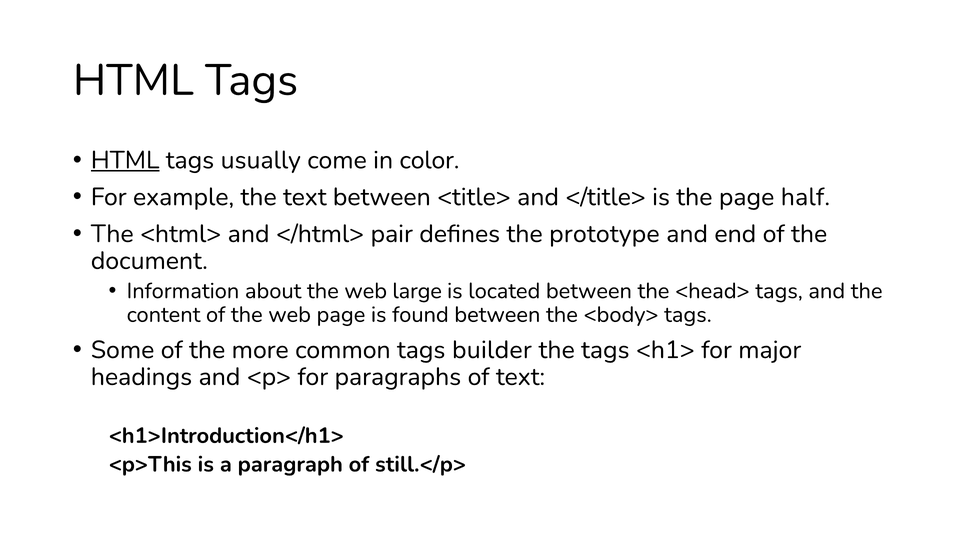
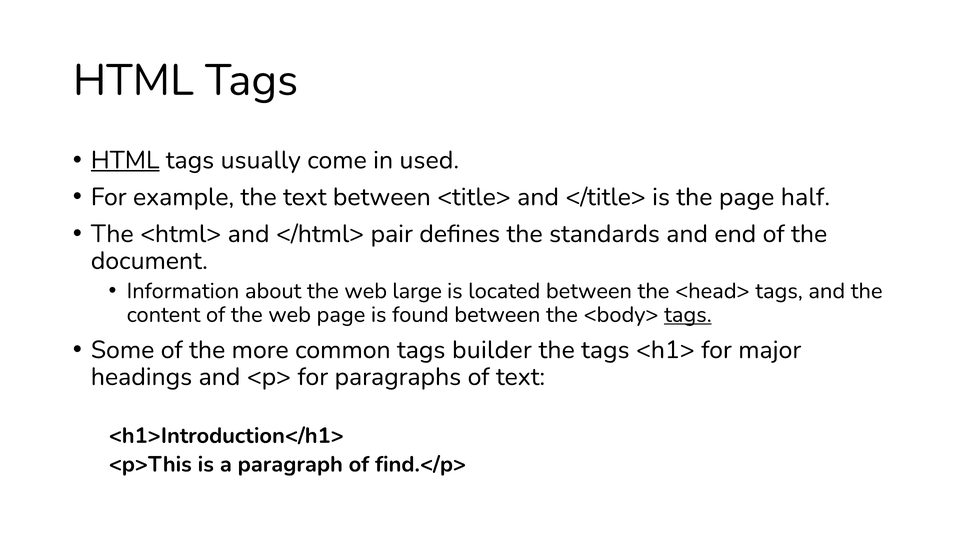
color: color -> used (429, 160)
prototype: prototype -> standards (604, 234)
tags underline: none -> present (688, 314)
still.</p>: still.</p> -> find.</p> (421, 464)
